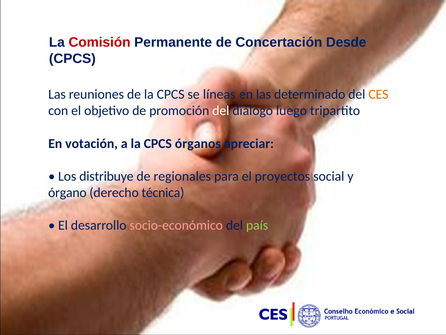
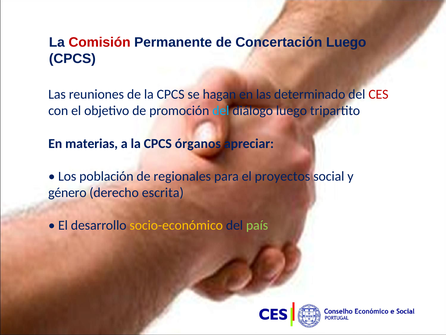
Concertación Desde: Desde -> Luego (346, 42)
líneas: líneas -> hagan (219, 94)
CES colour: orange -> red (378, 94)
del colour: white -> light blue (221, 111)
votación: votación -> materias (92, 143)
distribuye: distribuye -> población (106, 176)
órgano: órgano -> género (67, 192)
técnica: técnica -> escrita (163, 192)
socio-económico colour: pink -> yellow (176, 225)
